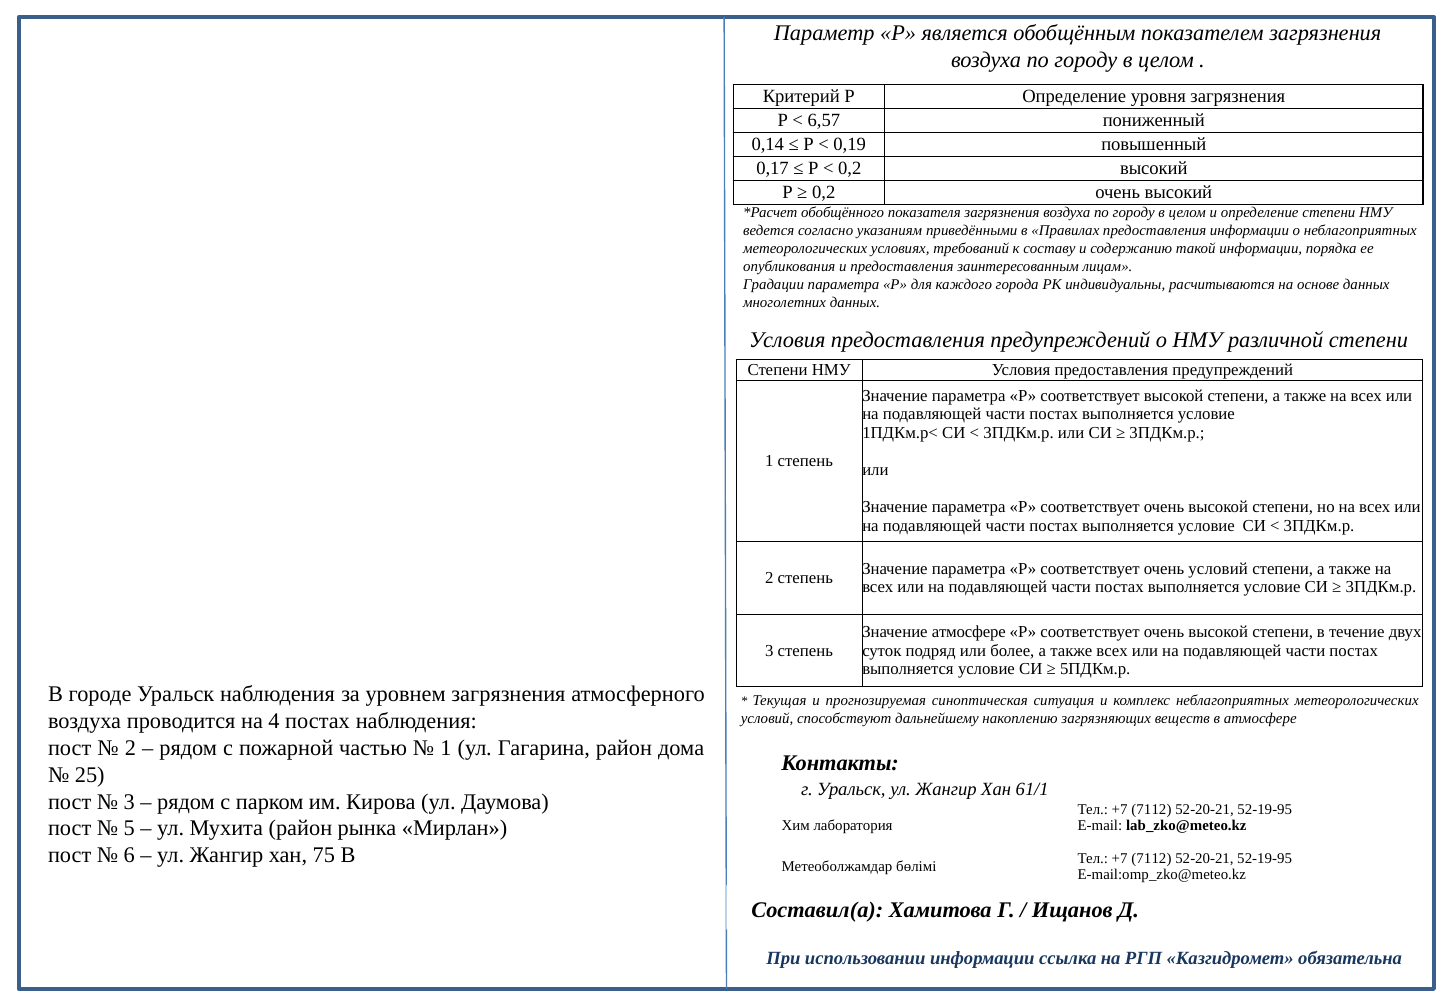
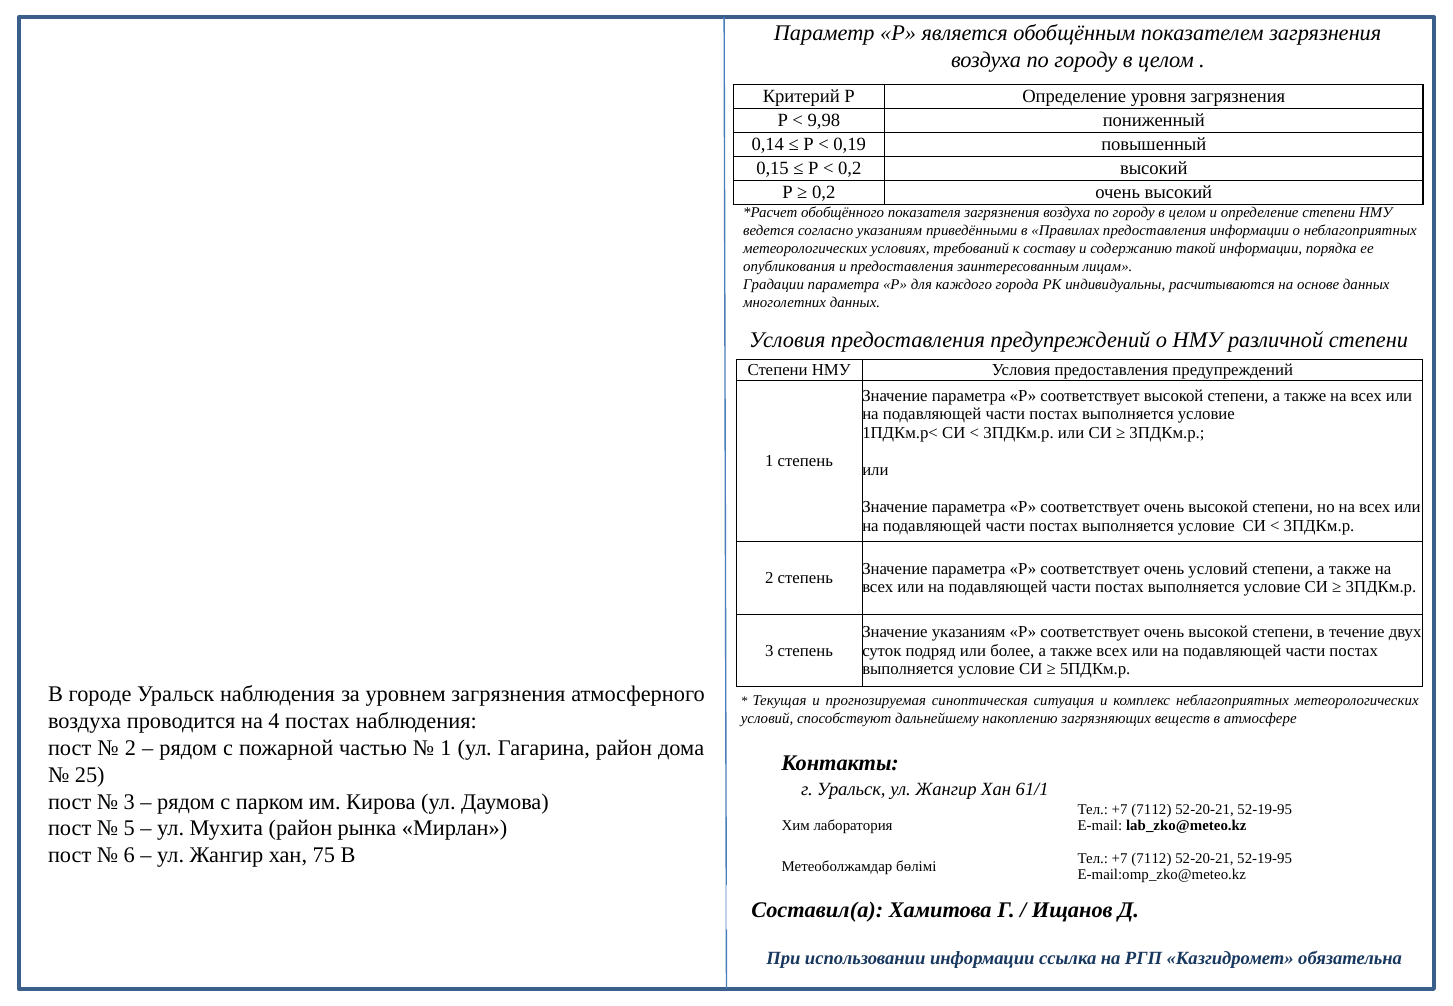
6,57: 6,57 -> 9,98 (824, 120)
0,17: 0,17 -> 0,15 (773, 168)
Значение атмосфере: атмосфере -> указаниям (969, 632)
